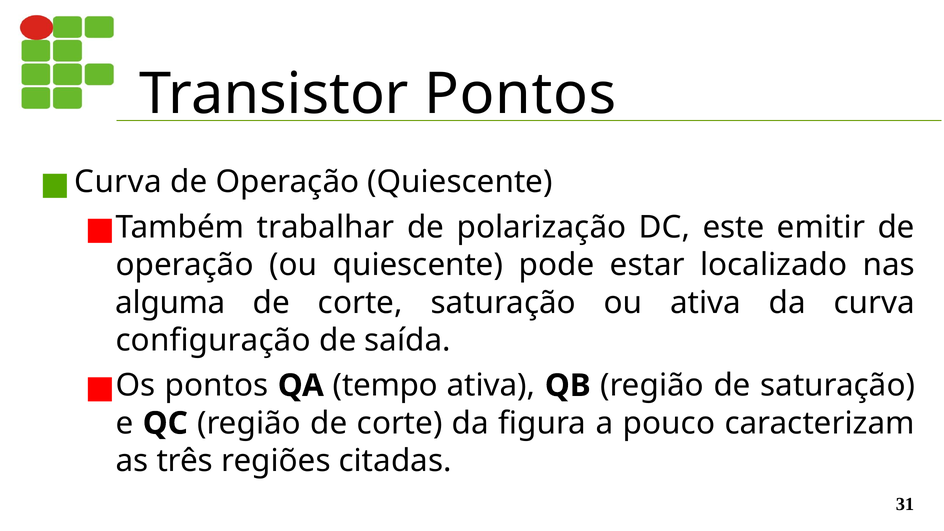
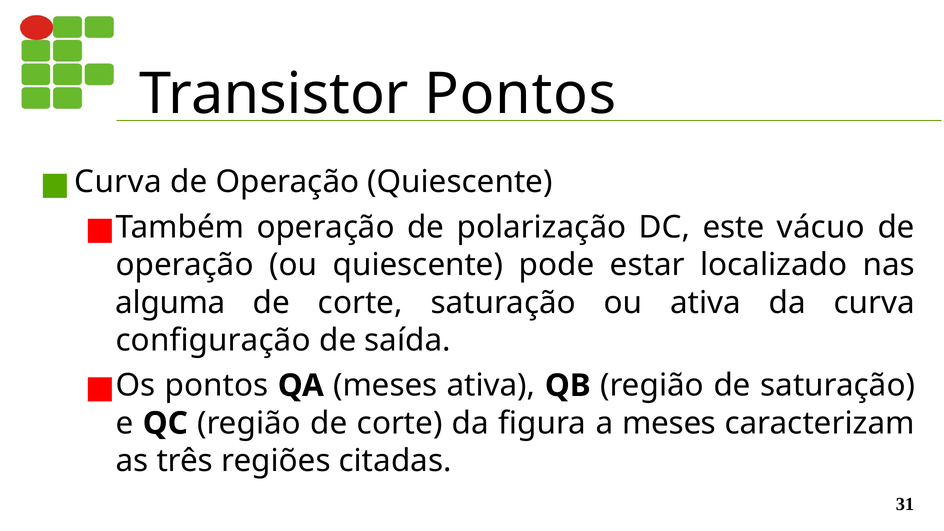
Também trabalhar: trabalhar -> operação (326, 227)
emitir: emitir -> vácuo (821, 227)
QA tempo: tempo -> meses (385, 386)
a pouco: pouco -> meses (669, 423)
